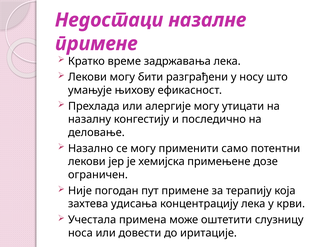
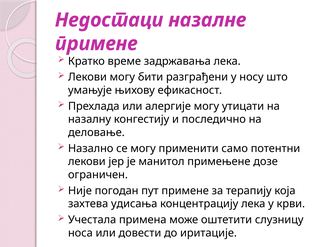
хемијска: хемијска -> манитол (162, 161)
